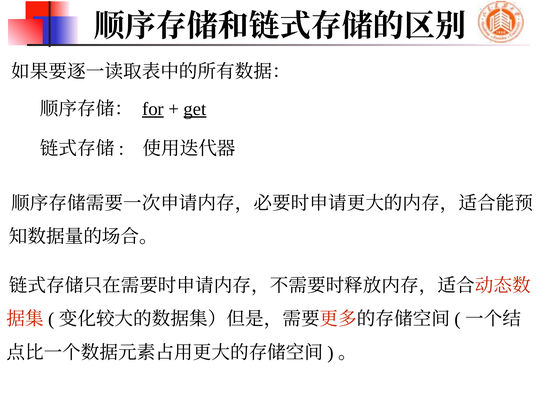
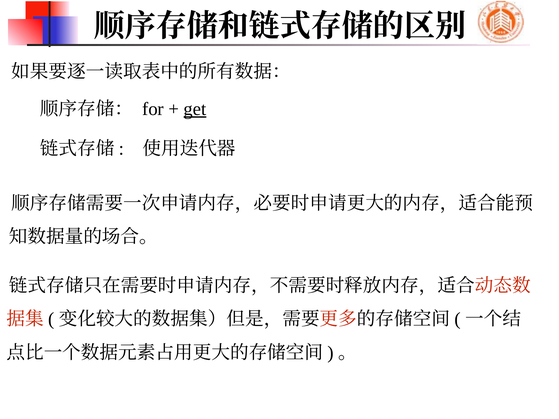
for underline: present -> none (153, 109)
